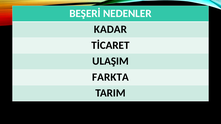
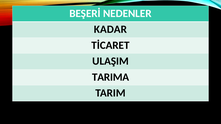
FARKTA: FARKTA -> TARIMA (111, 77)
